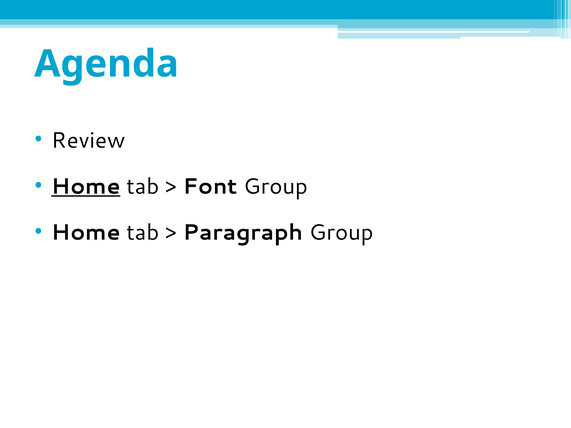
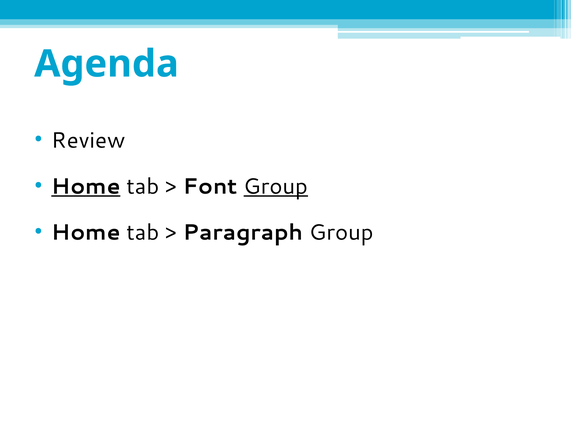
Group underline: none -> present (276, 187)
